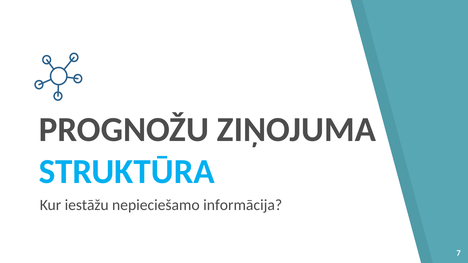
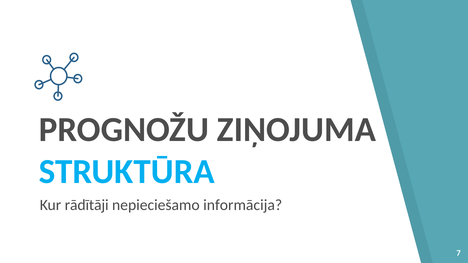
iestāžu: iestāžu -> rādītāji (87, 205)
